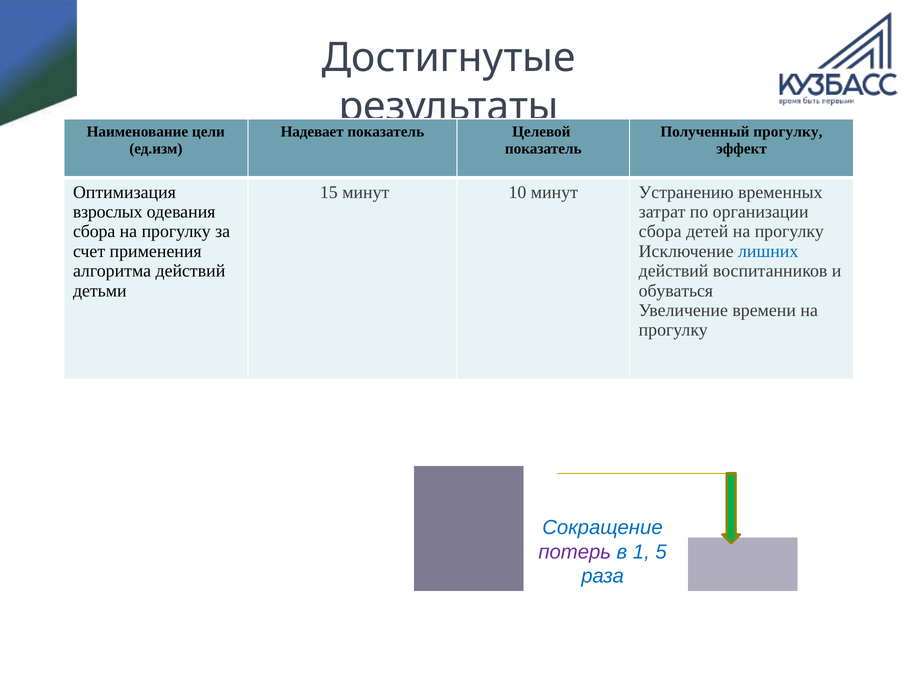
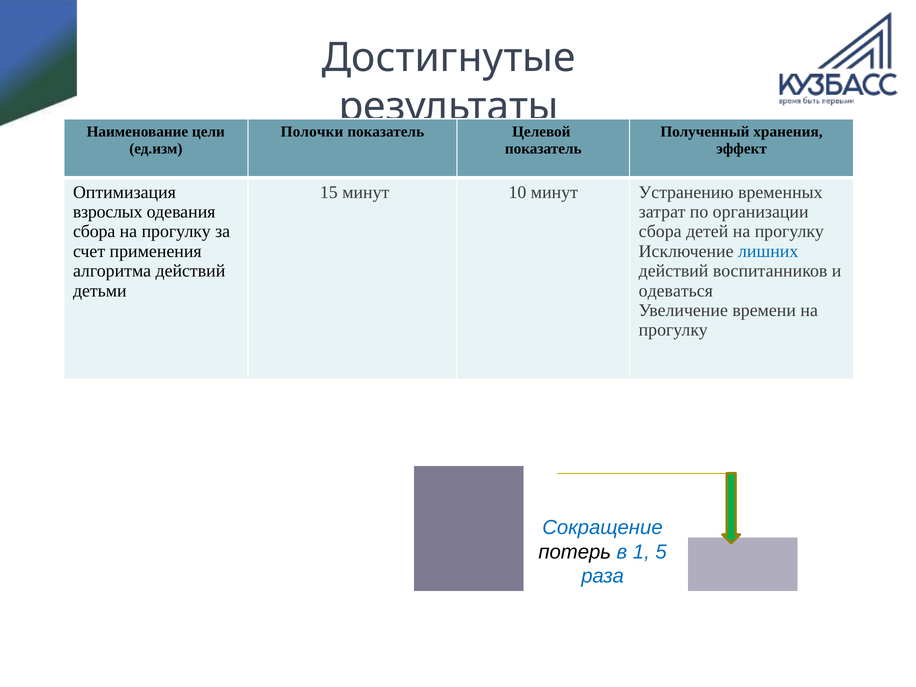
Надевает: Надевает -> Полочки (312, 132)
Полученный прогулку: прогулку -> хранения (788, 132)
обуваться: обуваться -> одеваться (676, 291)
потерь colour: purple -> black (575, 552)
